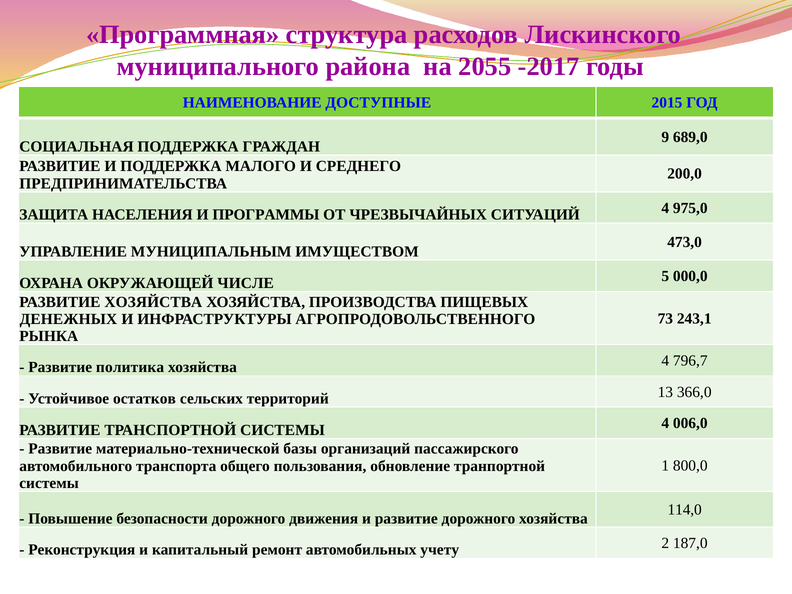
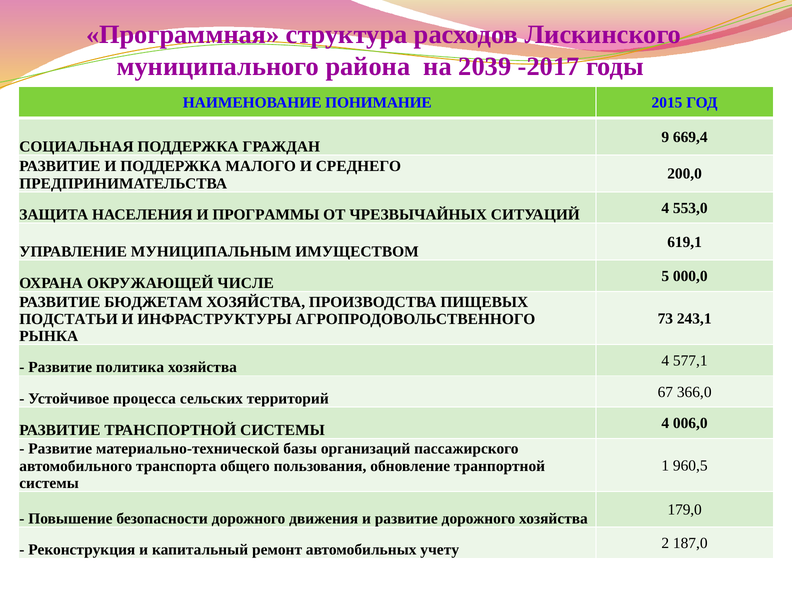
2055: 2055 -> 2039 (485, 66)
ДОСТУПНЫЕ: ДОСТУПНЫЕ -> ПОНИМАНИЕ (378, 103)
689,0: 689,0 -> 669,4 (690, 137)
975,0: 975,0 -> 553,0 (690, 208)
473,0: 473,0 -> 619,1 (685, 242)
РАЗВИТИЕ ХОЗЯЙСТВА: ХОЗЯЙСТВА -> БЮДЖЕТАМ (153, 302)
ДЕНЕЖНЫХ: ДЕНЕЖНЫХ -> ПОДСТАТЬИ (69, 319)
796,7: 796,7 -> 577,1 (690, 361)
остатков: остатков -> процесса (144, 399)
13: 13 -> 67 (665, 392)
800,0: 800,0 -> 960,5 (690, 465)
114,0: 114,0 -> 179,0 (685, 510)
